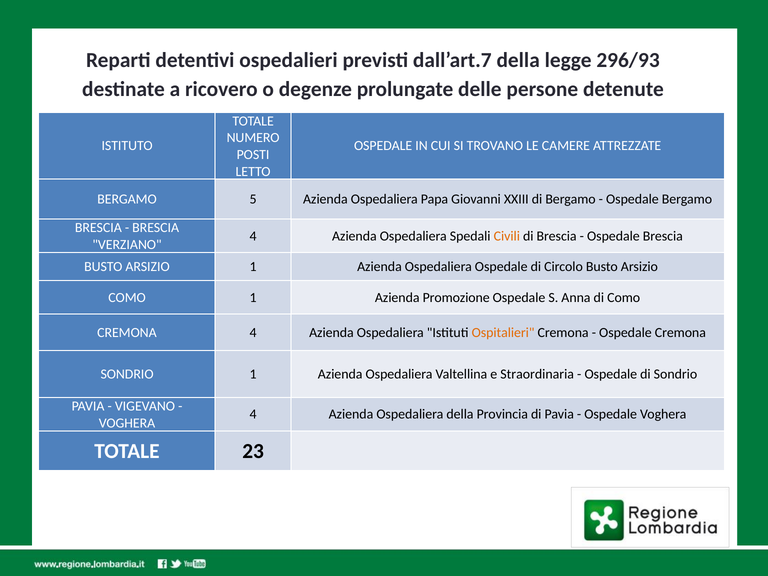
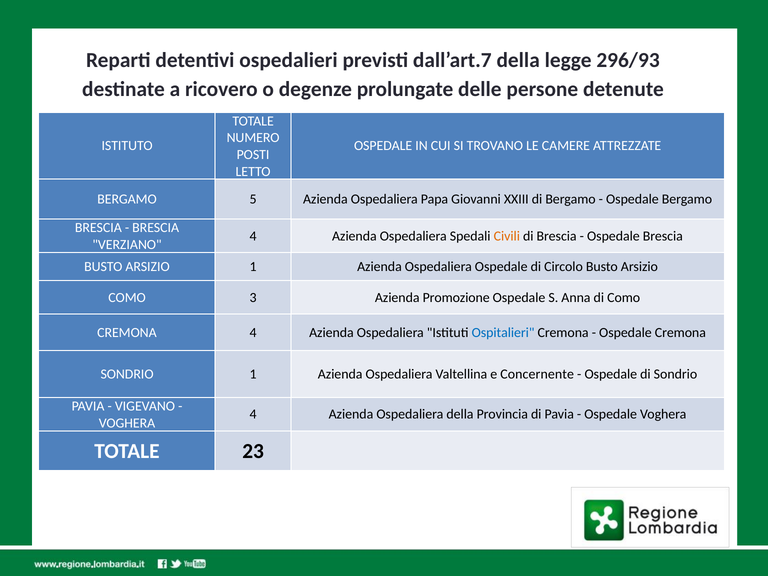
COMO 1: 1 -> 3 (253, 297)
Ospitalieri colour: orange -> blue (503, 333)
Straordinaria: Straordinaria -> Concernente (537, 374)
